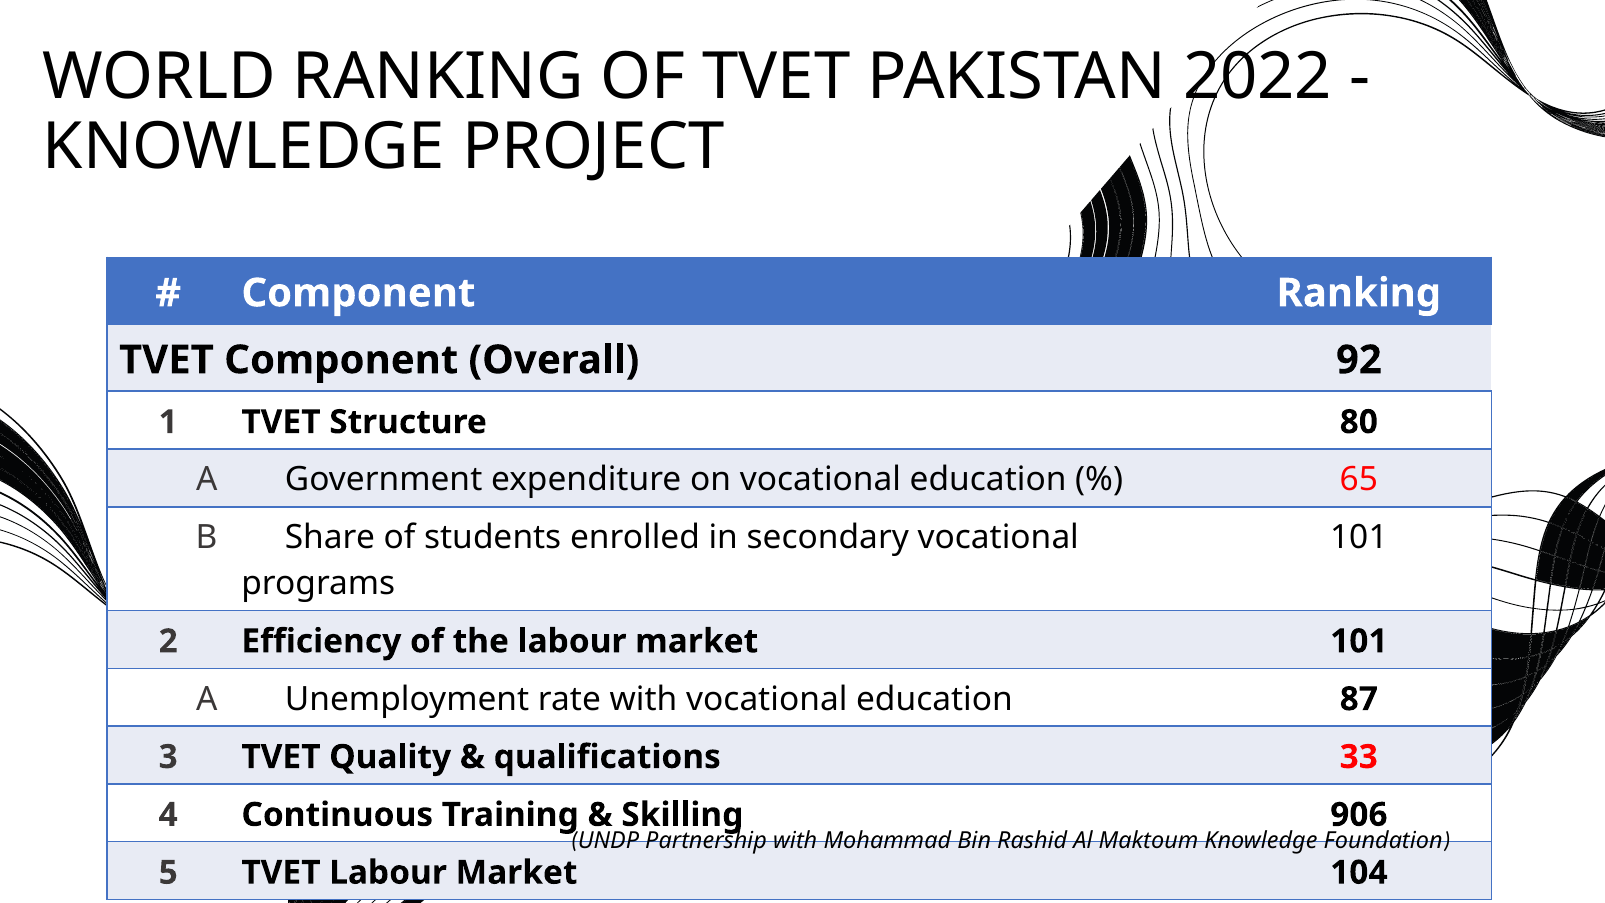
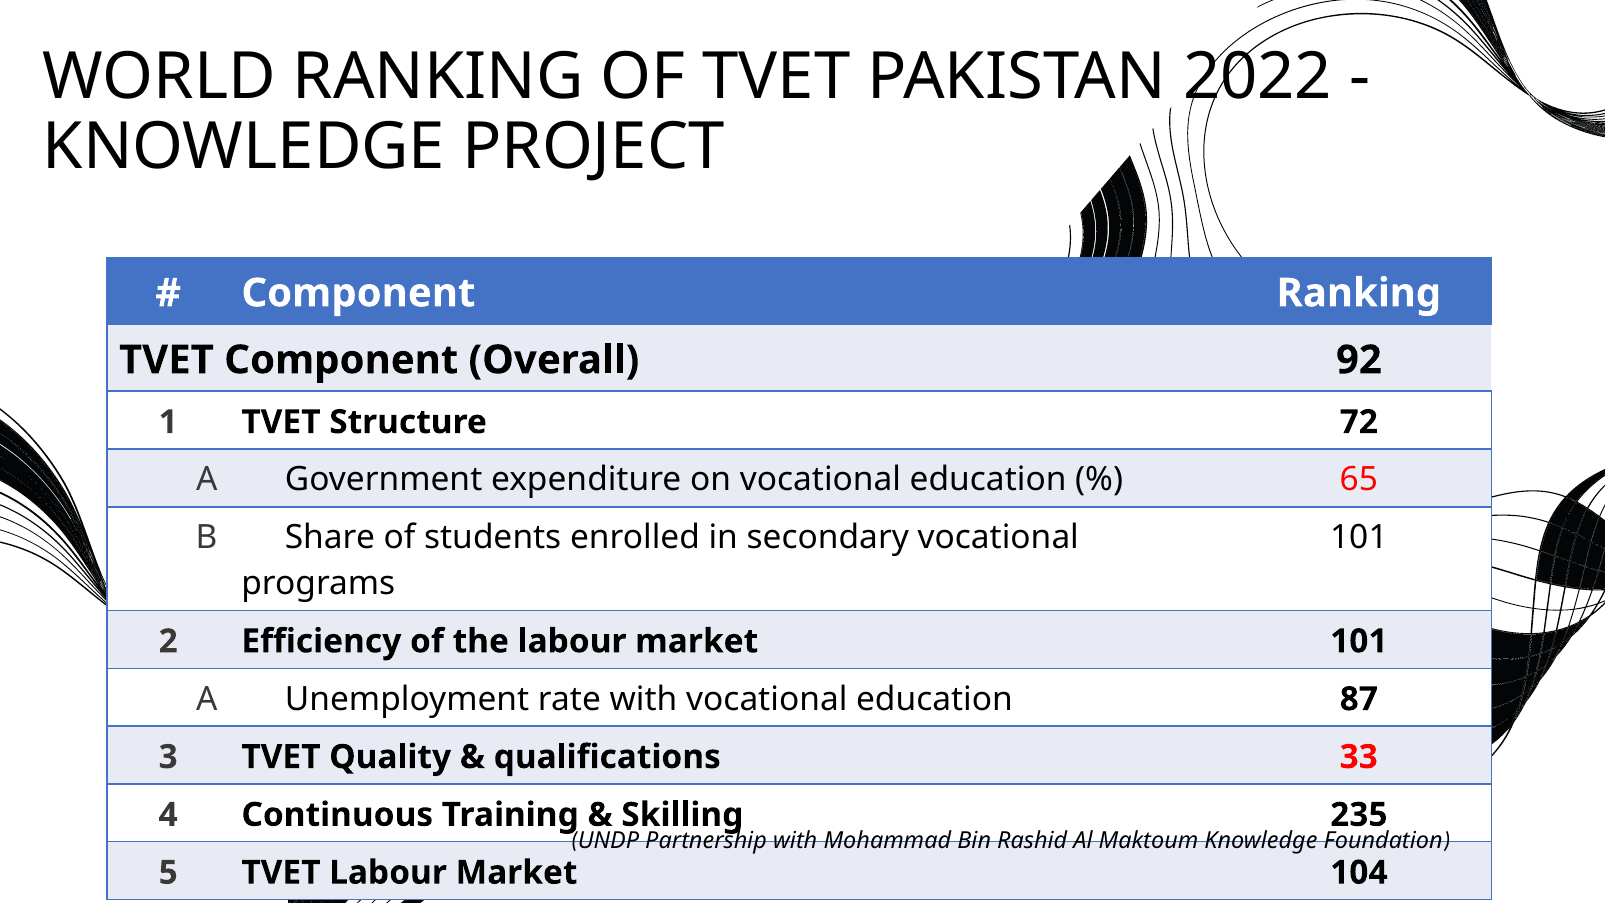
80: 80 -> 72 (1359, 422)
906: 906 -> 235 (1359, 815)
